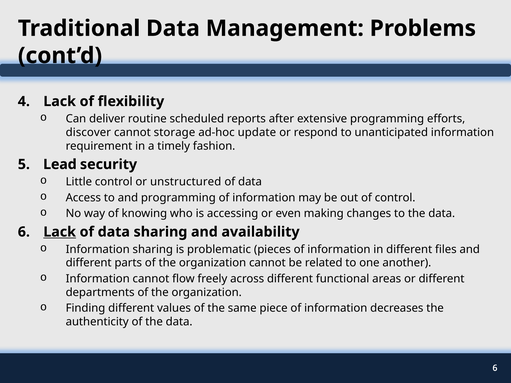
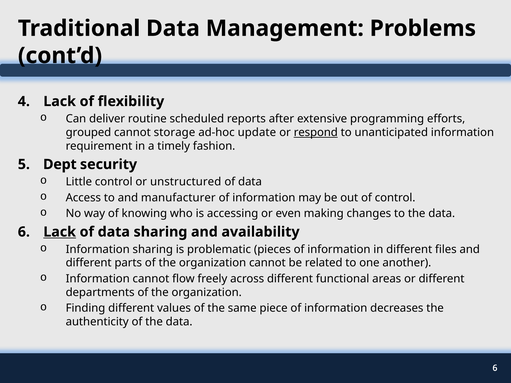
discover: discover -> grouped (88, 132)
respond underline: none -> present (316, 132)
Lead: Lead -> Dept (60, 164)
and programming: programming -> manufacturer (178, 198)
